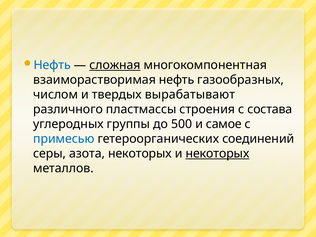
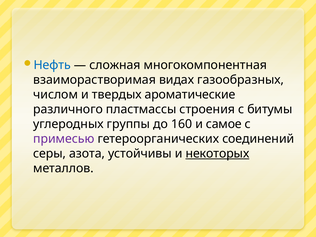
сложная underline: present -> none (115, 65)
взаиморастворимая нефть: нефть -> видах (177, 80)
вырабатывают: вырабатывают -> ароматические (190, 95)
состава: состава -> битумы (270, 109)
500: 500 -> 160 (182, 124)
примесью colour: blue -> purple (64, 139)
азота некоторых: некоторых -> устойчивы (140, 154)
